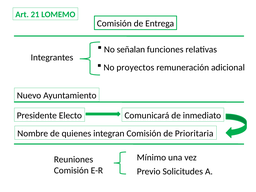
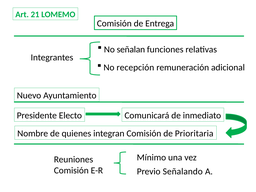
proyectos: proyectos -> recepción (135, 67)
Solicitudes: Solicitudes -> Señalando (183, 171)
